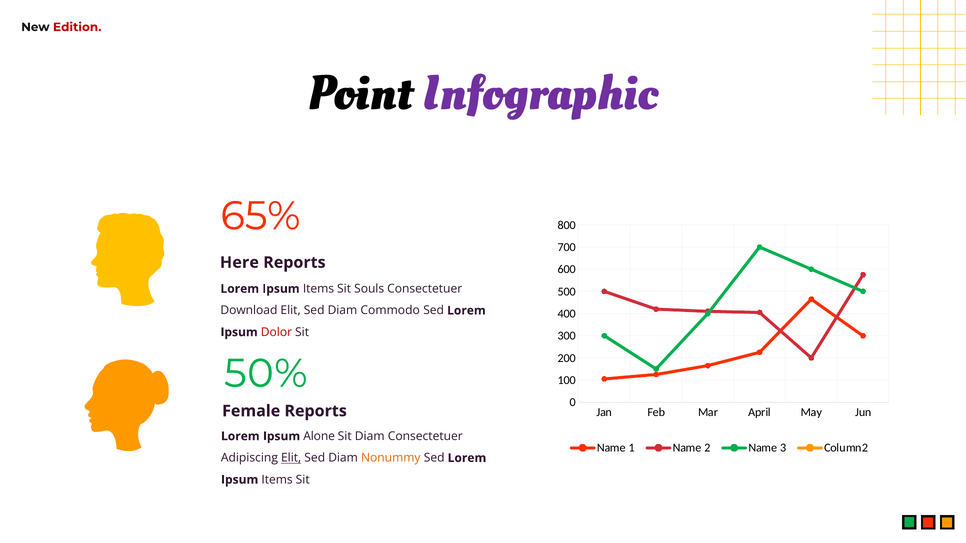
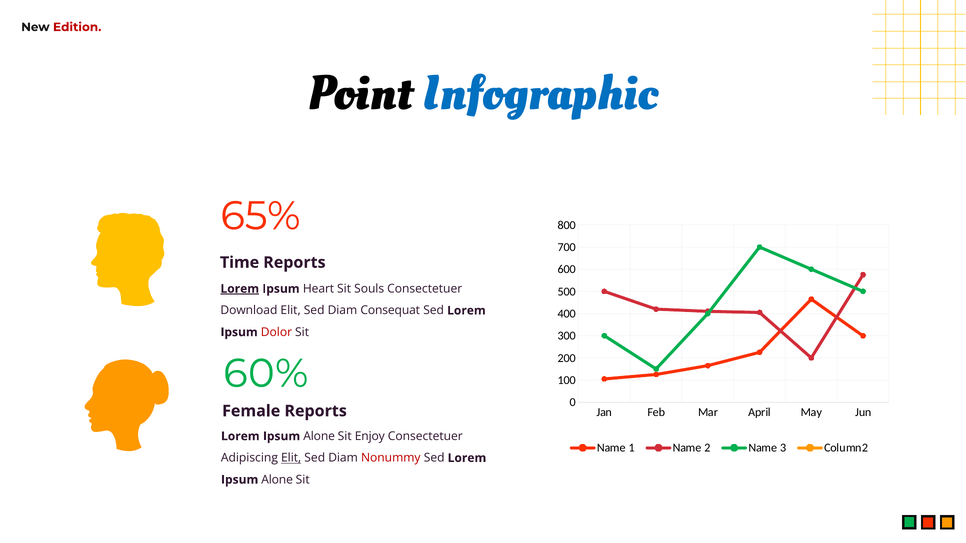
Infographic colour: purple -> blue (540, 94)
Here: Here -> Time (240, 263)
Lorem underline: none -> present (240, 289)
Items: Items -> Heart (319, 289)
Commodo: Commodo -> Consequat (390, 311)
50%: 50% -> 60% (266, 374)
Sit Diam: Diam -> Enjoy (370, 437)
Nonummy colour: orange -> red (391, 458)
Items: Items -> Alone (277, 480)
